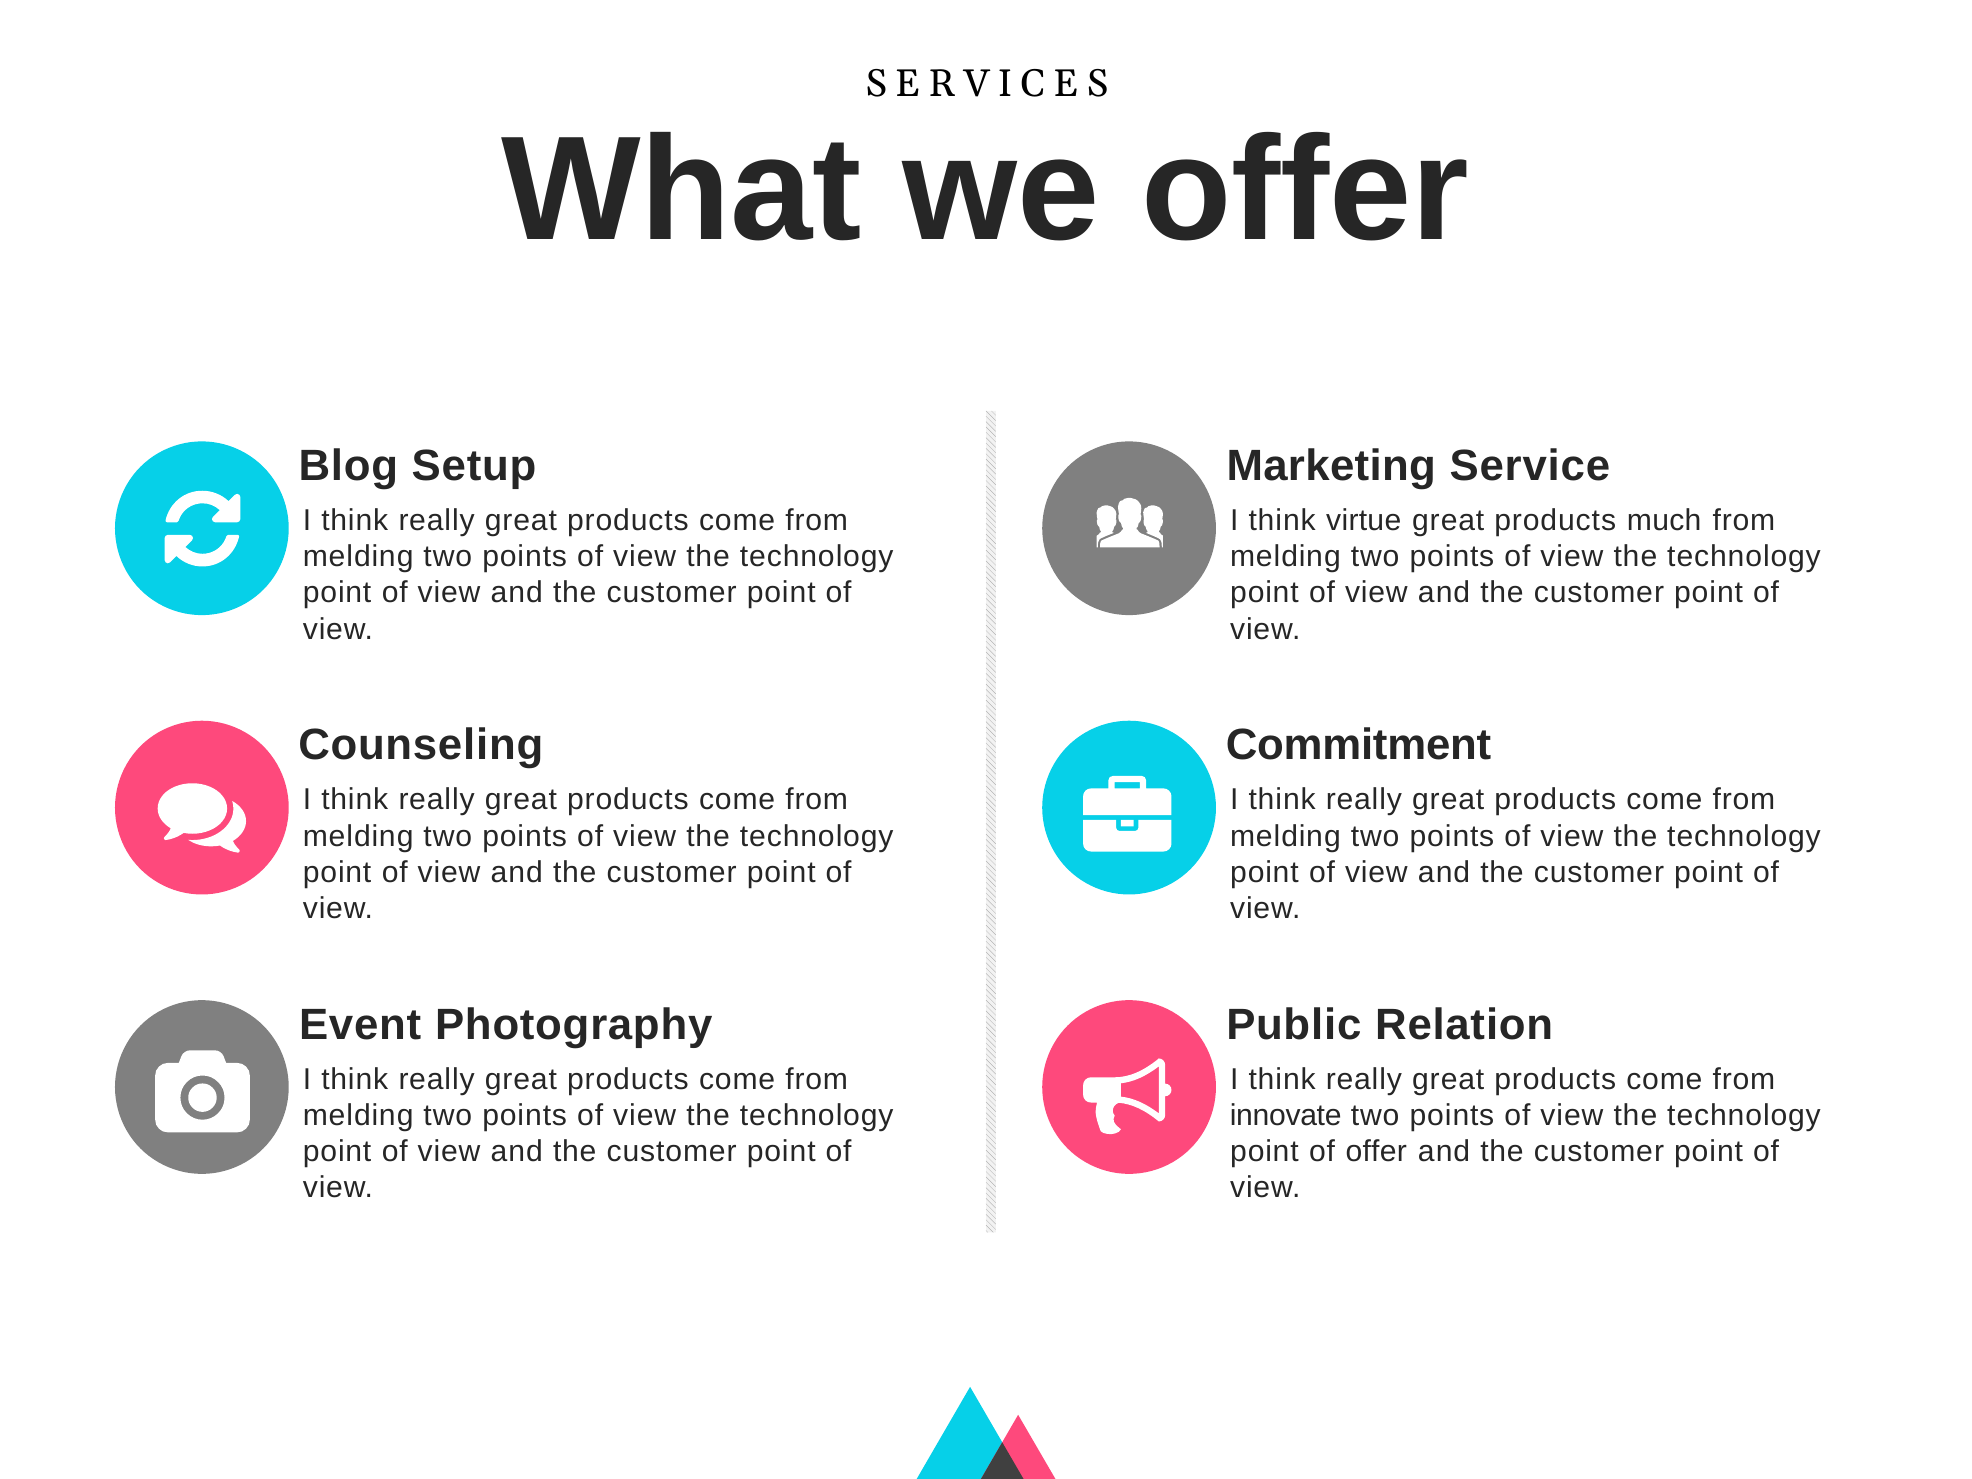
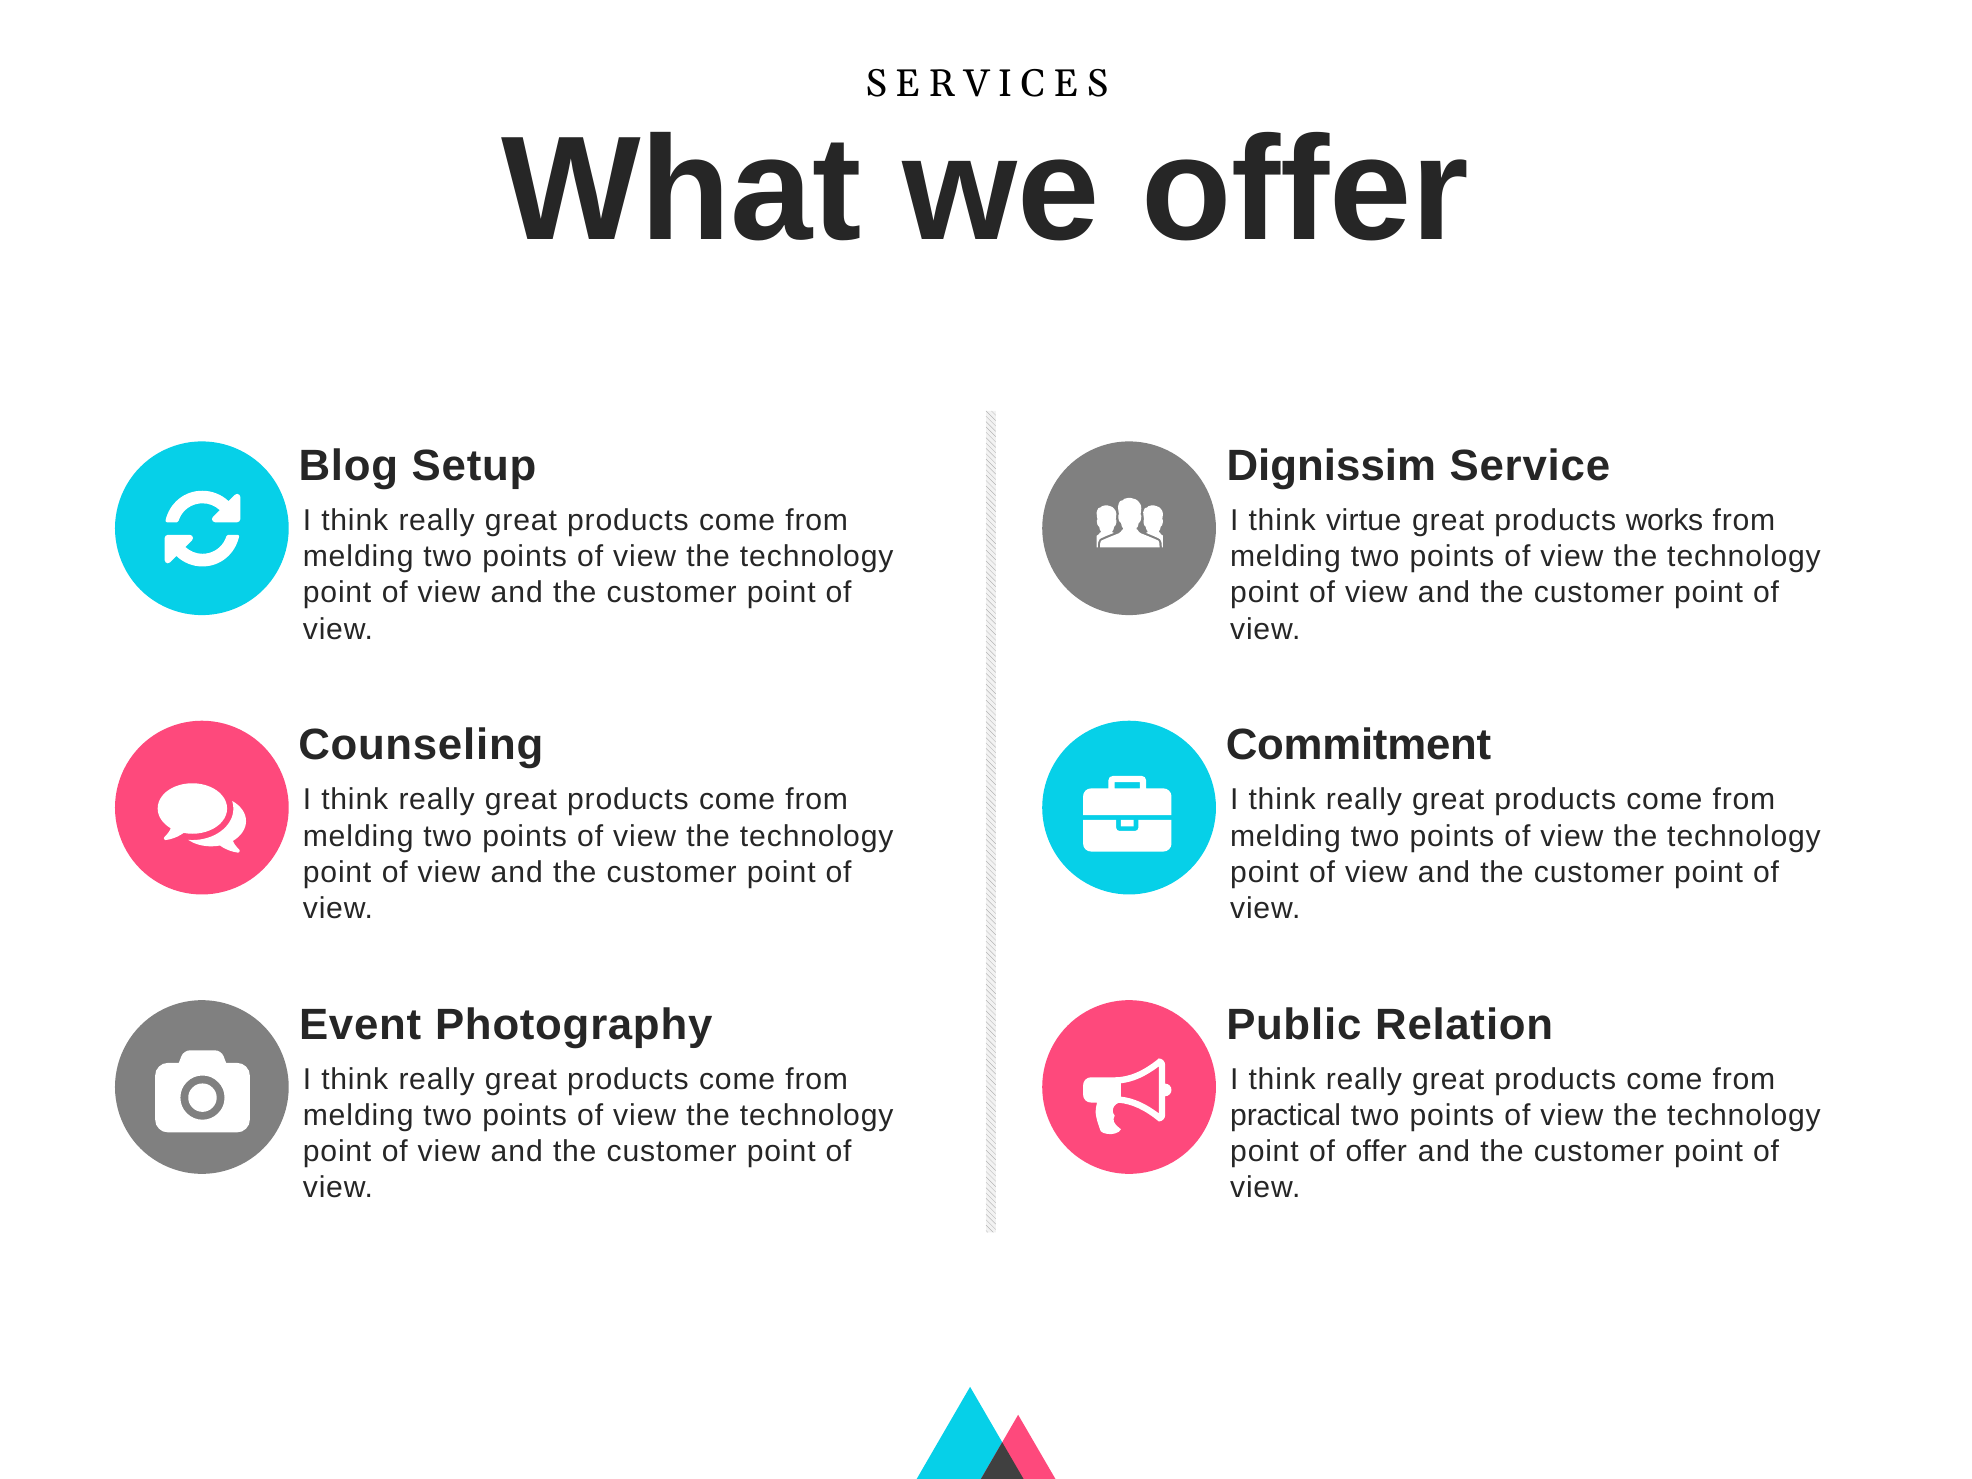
Marketing: Marketing -> Dignissim (1331, 466)
much: much -> works (1665, 521)
innovate: innovate -> practical (1286, 1115)
